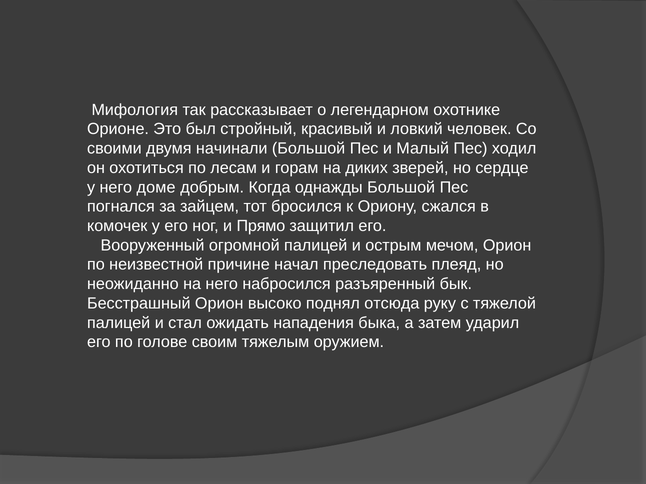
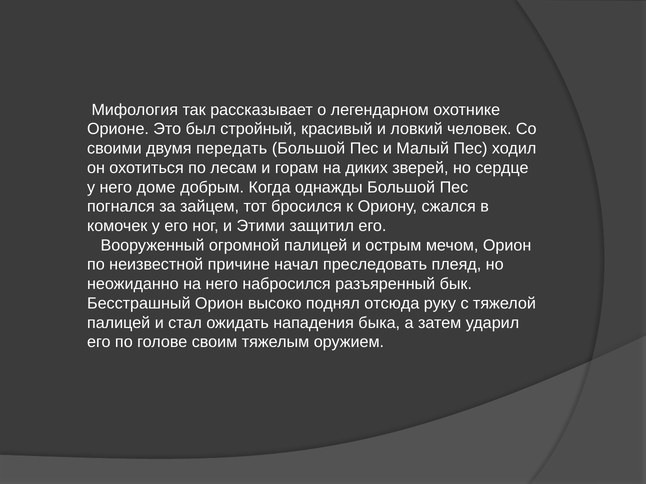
начинали: начинали -> передать (232, 149)
Прямо: Прямо -> Этими (261, 226)
